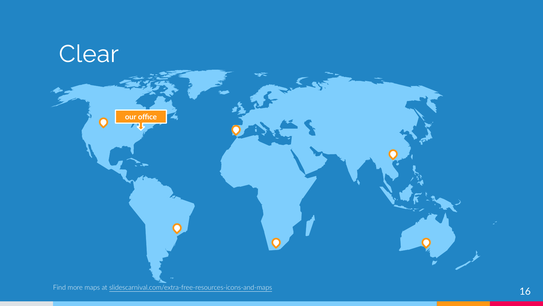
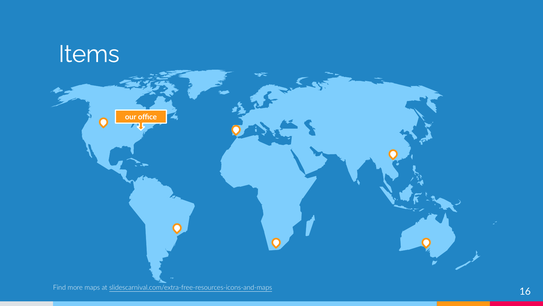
Clear: Clear -> Items (89, 54)
